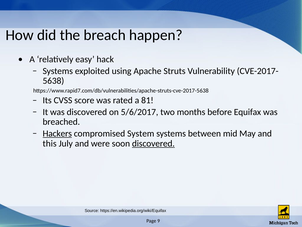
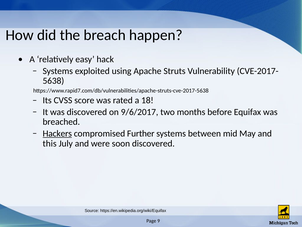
81: 81 -> 18 (147, 100)
5/6/2017: 5/6/2017 -> 9/6/2017 (140, 112)
System: System -> Further (141, 133)
discovered underline: present -> none (153, 143)
